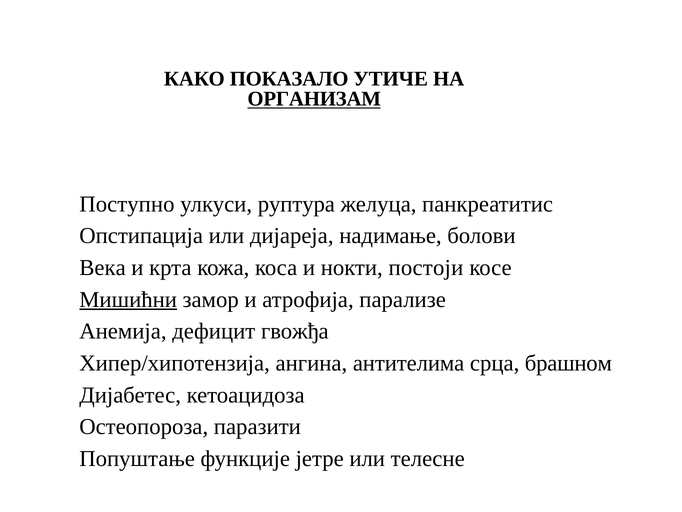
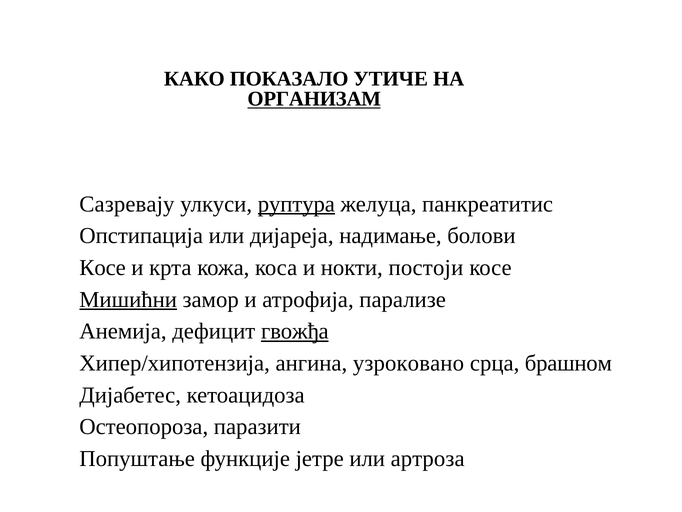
Поступно: Поступно -> Сазревају (127, 204)
руптура underline: none -> present (296, 204)
Века: Века -> Косе (103, 267)
гвожђа underline: none -> present (295, 331)
антителима: антителима -> узроковано (408, 363)
телeснe: телeснe -> артроза (428, 458)
